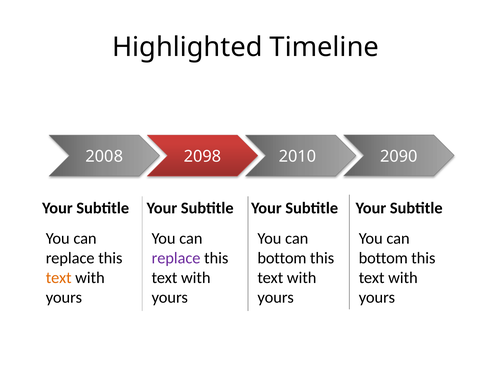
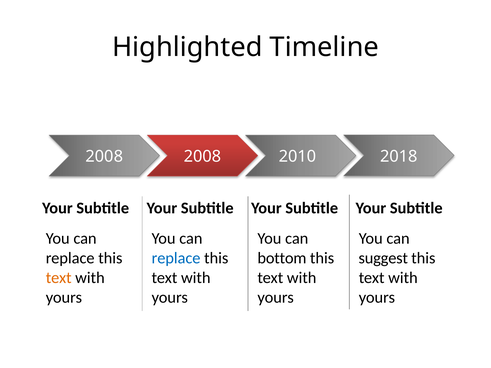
2008 2098: 2098 -> 2008 (203, 156)
2090: 2090 -> 2018 (399, 156)
replace colour: purple -> blue (176, 258)
bottom: bottom -> suggest (383, 258)
